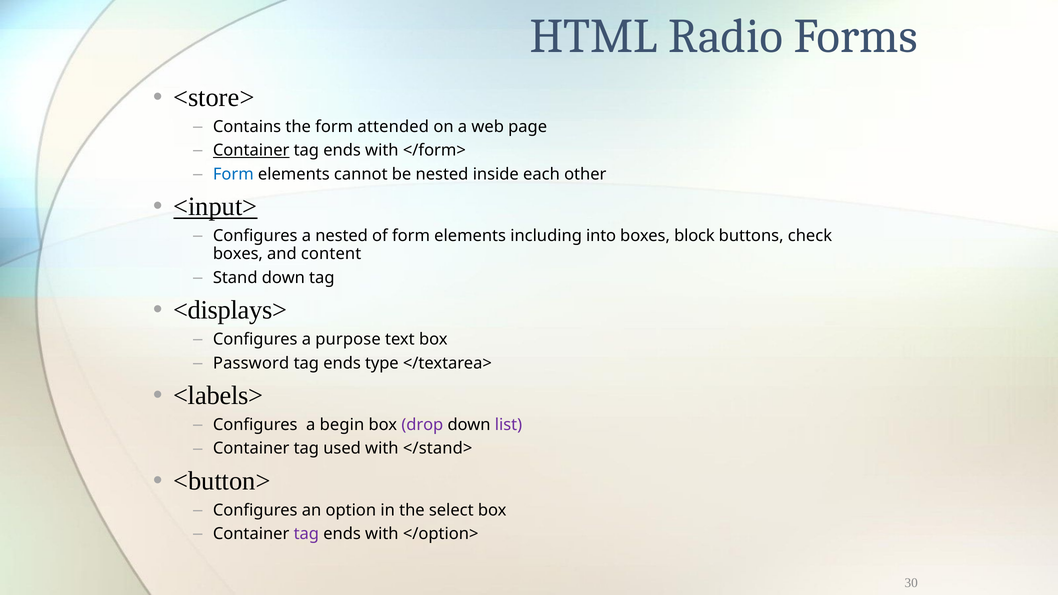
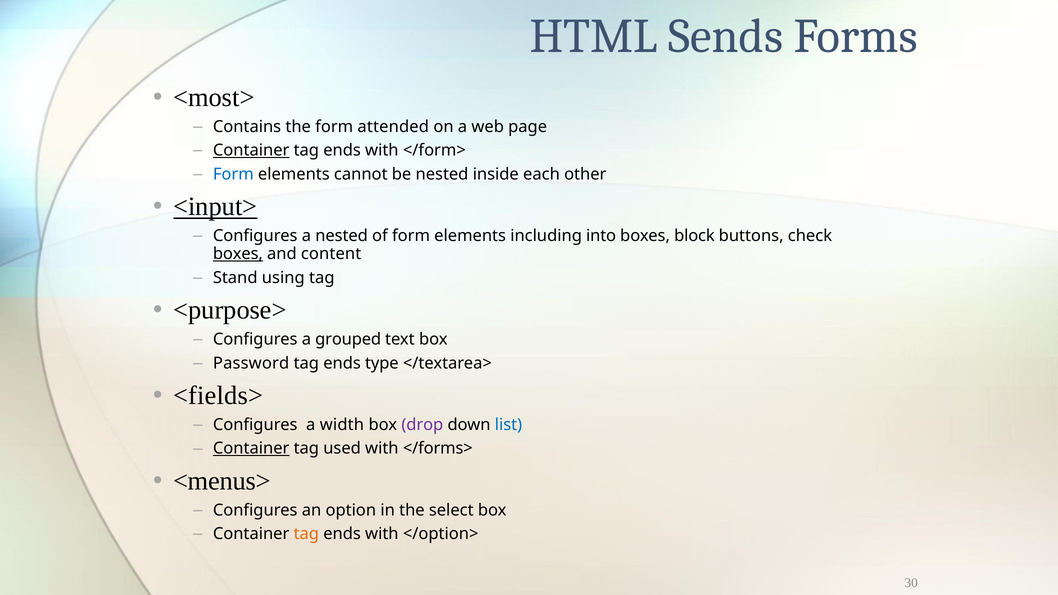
Radio: Radio -> Sends (726, 36)
<store>: <store> -> <most> (214, 97)
boxes underline: none -> present (238, 254)
Stand down: down -> using (283, 278)
<displays>: <displays> -> <purpose> (230, 310)
purpose: purpose -> grouped (348, 339)
<labels>: <labels> -> <fields> (218, 396)
begin: begin -> width (342, 425)
list colour: purple -> blue (509, 425)
Container underline: none -> present (251, 449)
</stand>: </stand> -> </forms> (438, 449)
<button>: <button> -> <menus> (222, 481)
tag colour: purple -> orange (306, 534)
